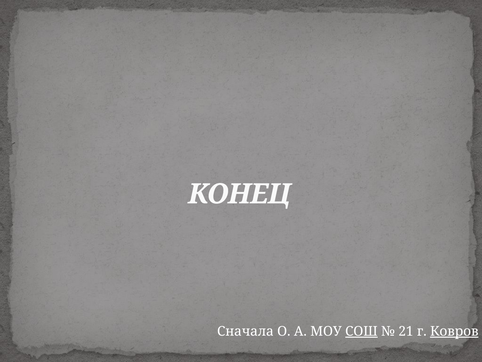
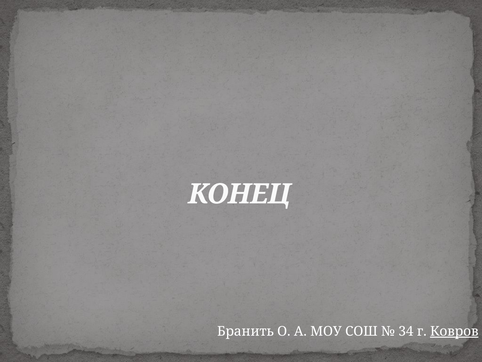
Сначала: Сначала -> Бранить (245, 331)
СОШ underline: present -> none (361, 331)
21: 21 -> 34 (406, 331)
